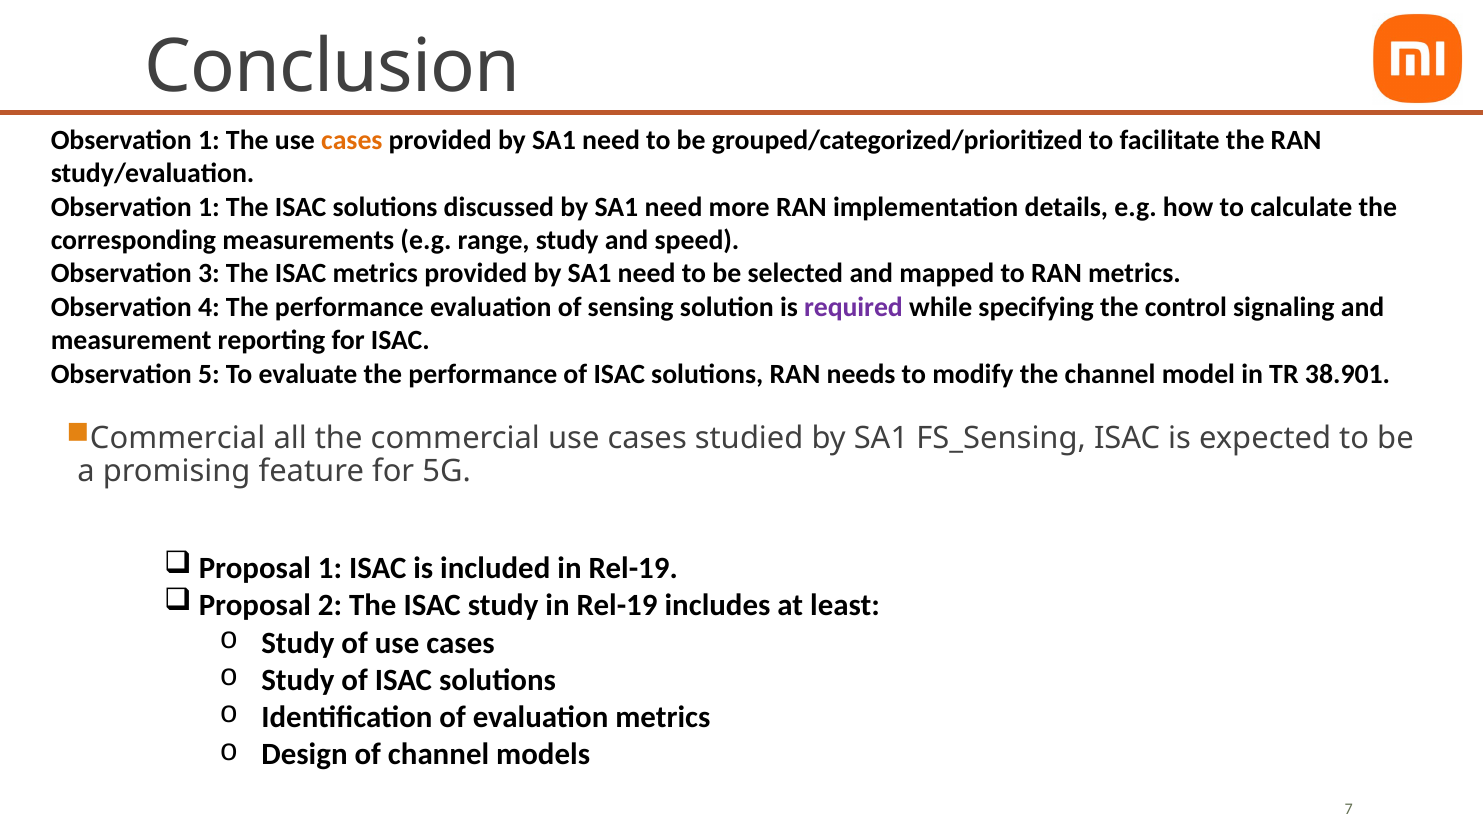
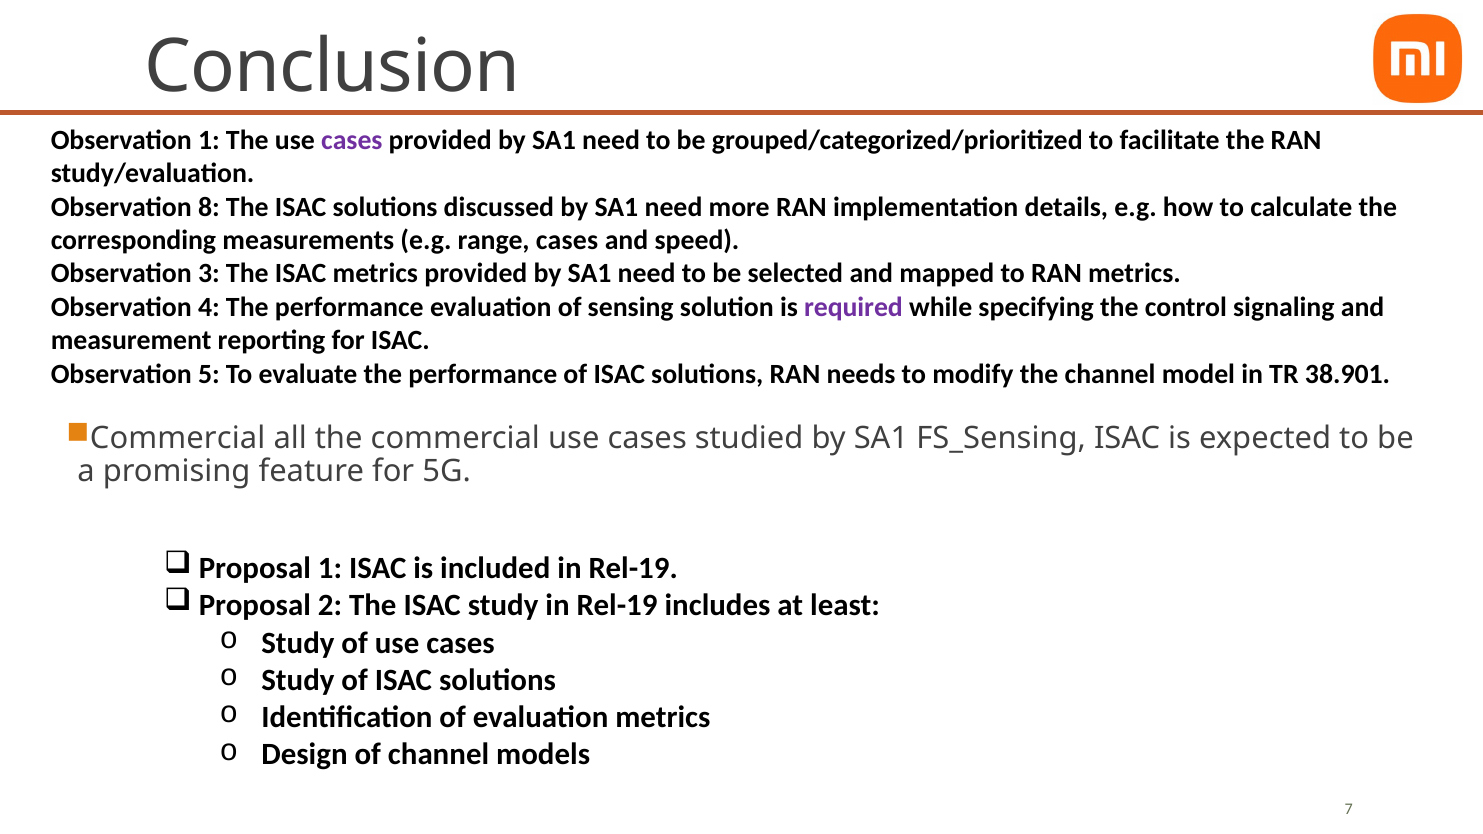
cases colour: orange -> purple (352, 140)
1: 1 -> 8 (209, 207)
range study: study -> cases (567, 240)
